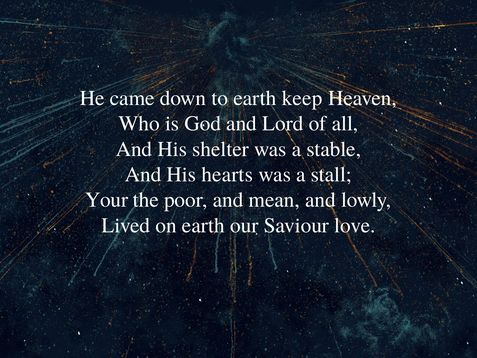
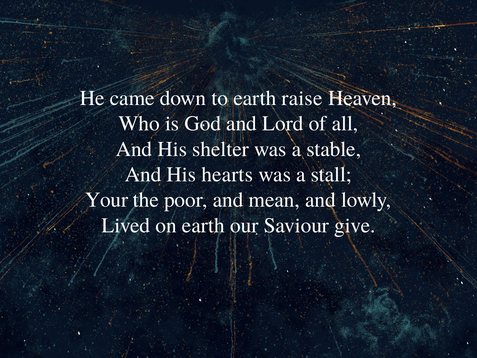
keep: keep -> raise (302, 98)
love: love -> give (355, 225)
